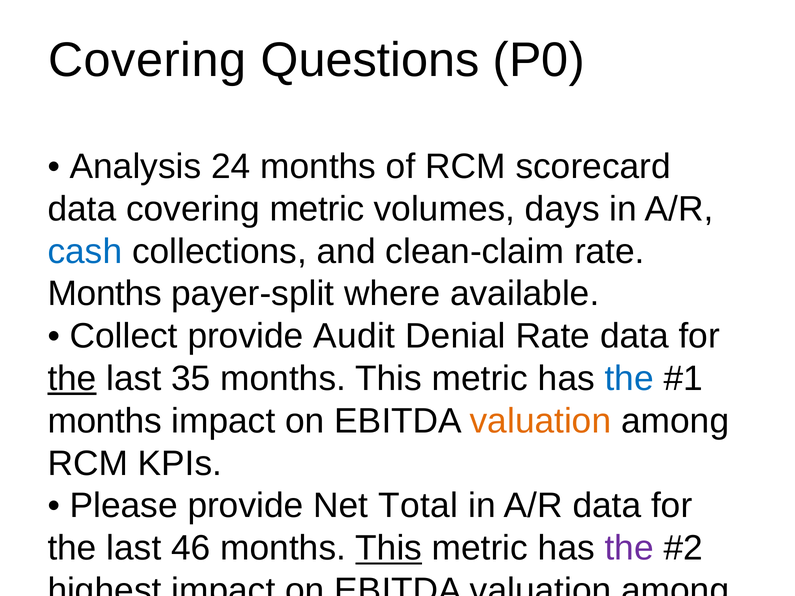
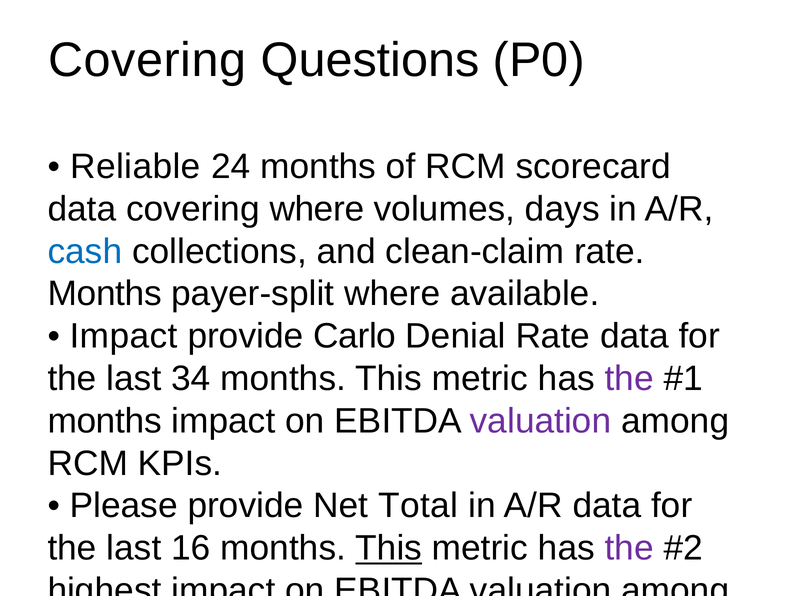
Analysis: Analysis -> Reliable (135, 167)
covering metric: metric -> where (317, 209)
Collect: Collect -> Impact (124, 336)
Audit: Audit -> Carlo (355, 336)
the underline: present -> none (72, 379)
35: 35 -> 34 (191, 379)
the colour: blue -> purple (629, 379)
valuation colour: orange -> purple (541, 421)
46: 46 -> 16 (191, 548)
